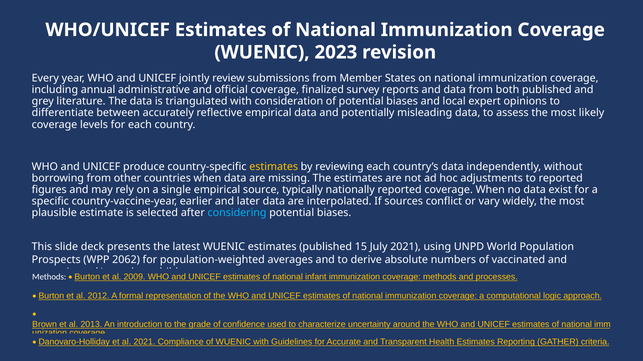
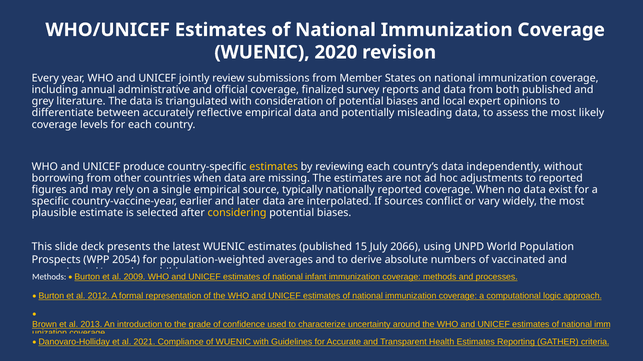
2023: 2023 -> 2020 (336, 52)
considering colour: light blue -> yellow (237, 213)
July 2021: 2021 -> 2066 (406, 247)
2062: 2062 -> 2054 (126, 260)
